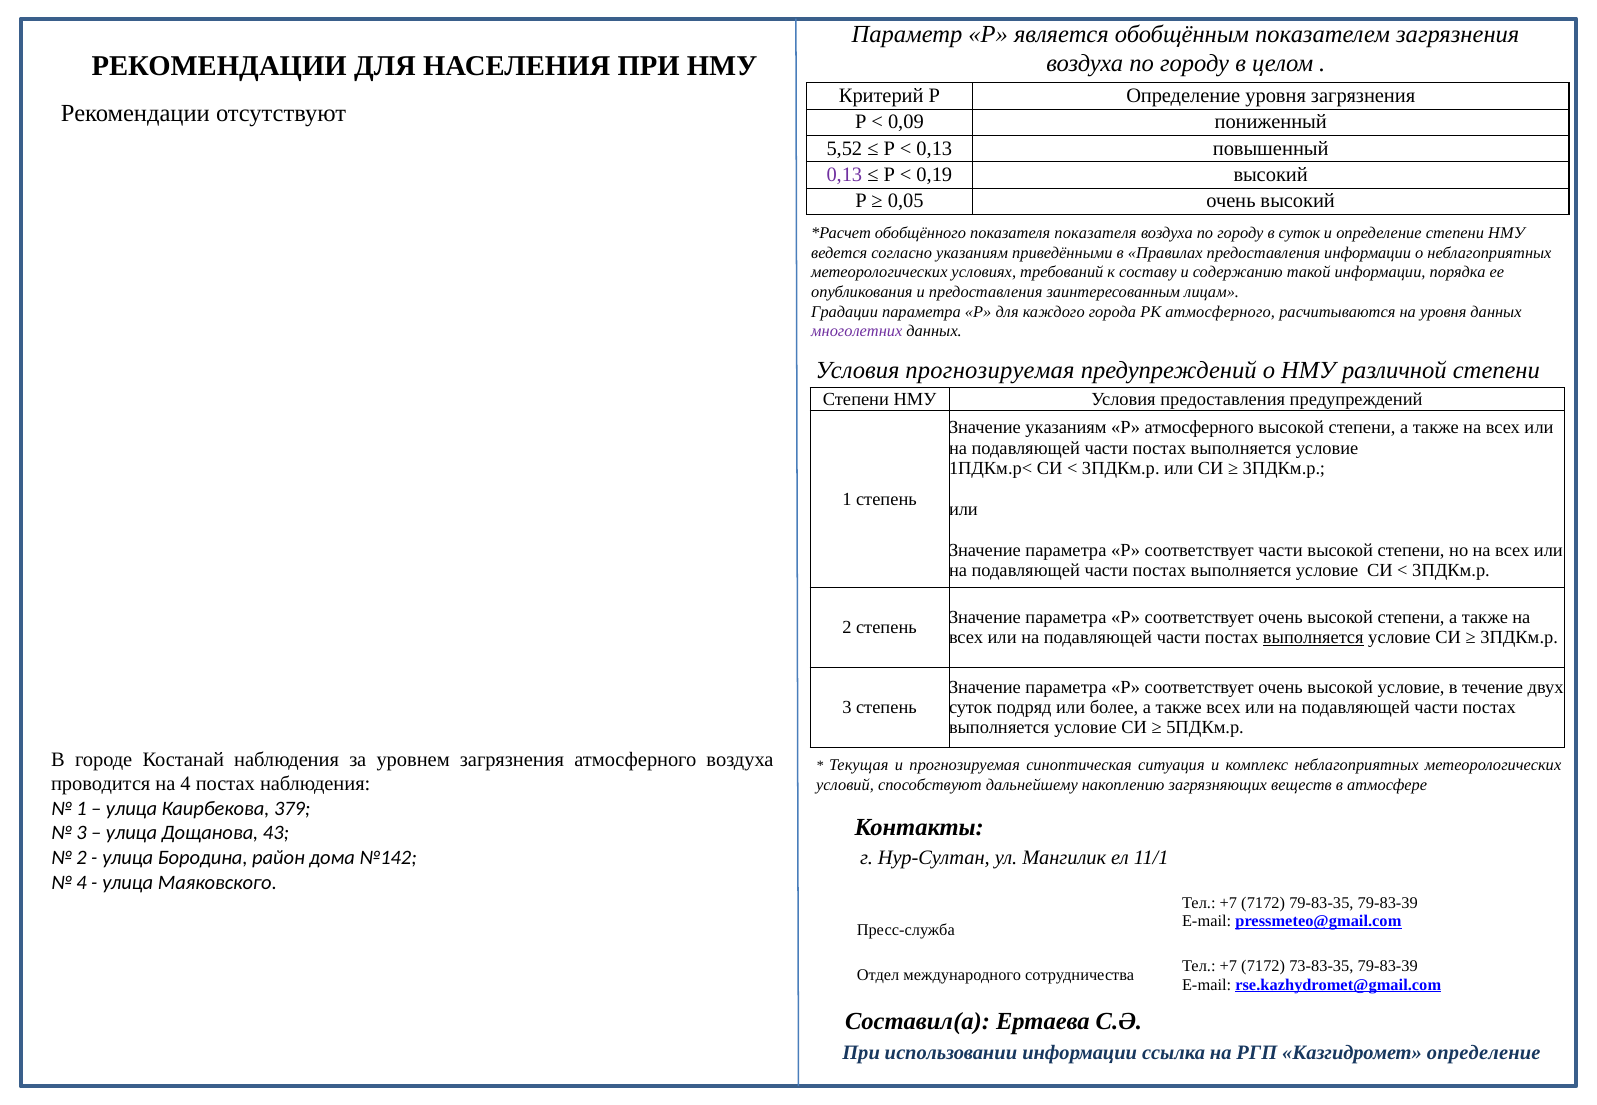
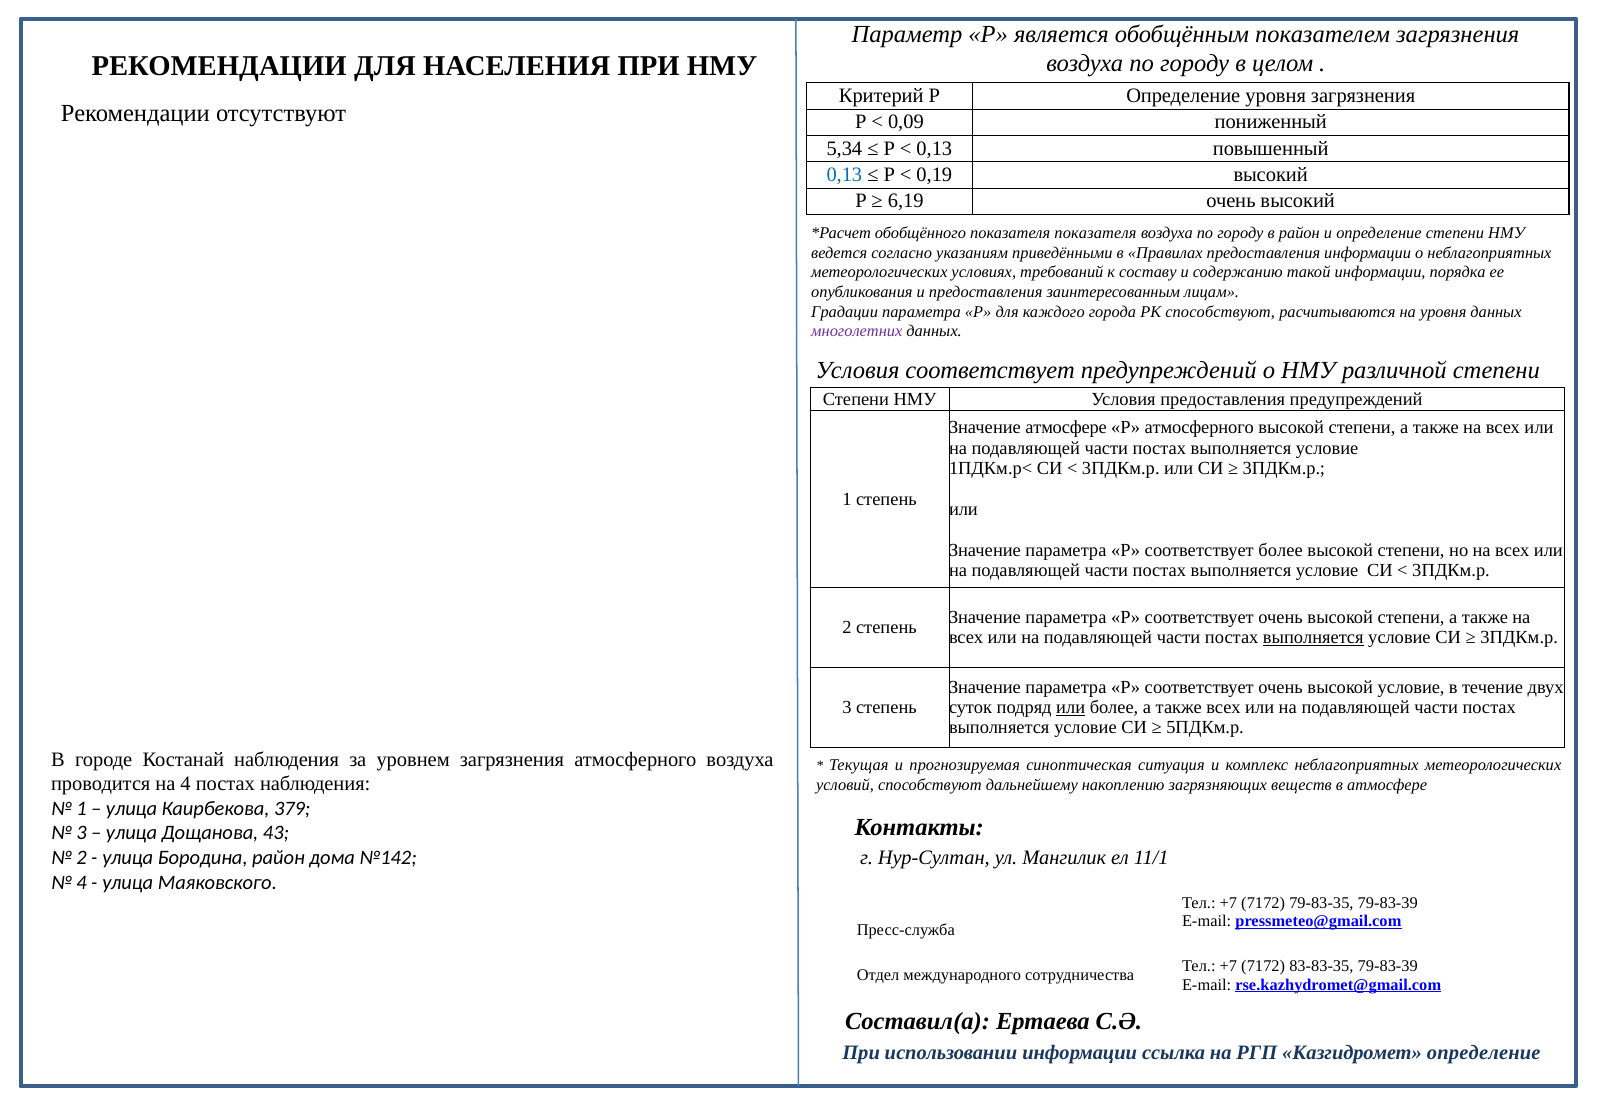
5,52: 5,52 -> 5,34 (844, 149)
0,13 colour: purple -> blue (844, 175)
0,05: 0,05 -> 6,19 (906, 201)
в суток: суток -> район (1299, 233)
РК атмосферного: атмосферного -> способствуют (1220, 312)
Условия прогнозируемая: прогнозируемая -> соответствует (990, 370)
Значение указаниям: указаниям -> атмосфере (1066, 428)
соответствует части: части -> более (1281, 550)
или underline: none -> present (1071, 708)
73-83-35: 73-83-35 -> 83-83-35 (1321, 967)
